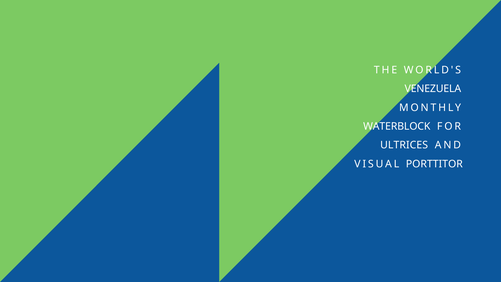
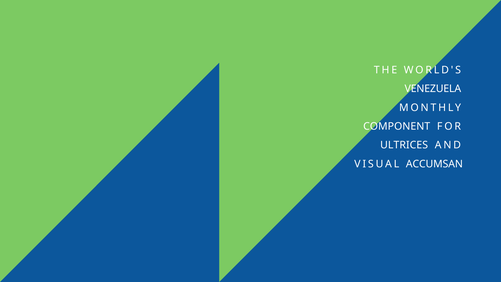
WATERBLOCK: WATERBLOCK -> COMPONENT (397, 126)
PORTTITOR: PORTTITOR -> ACCUMSAN (434, 164)
